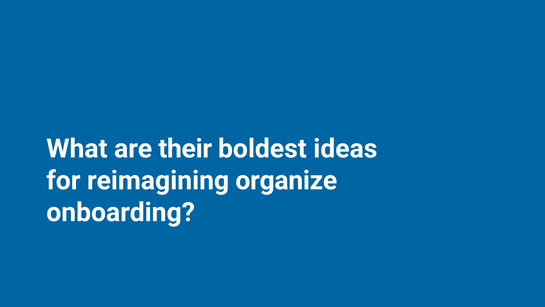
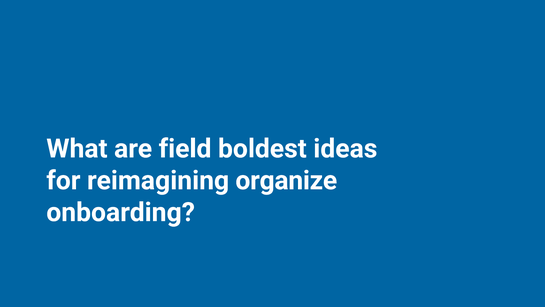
their: their -> field (185, 149)
